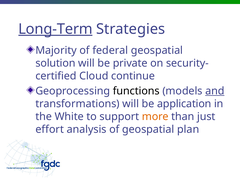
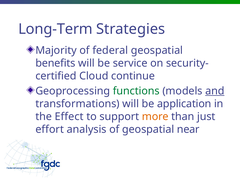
Long-Term underline: present -> none (55, 29)
solution: solution -> benefits (55, 63)
private: private -> service (130, 63)
functions colour: black -> green (136, 91)
White: White -> Effect (69, 116)
plan: plan -> near (188, 129)
